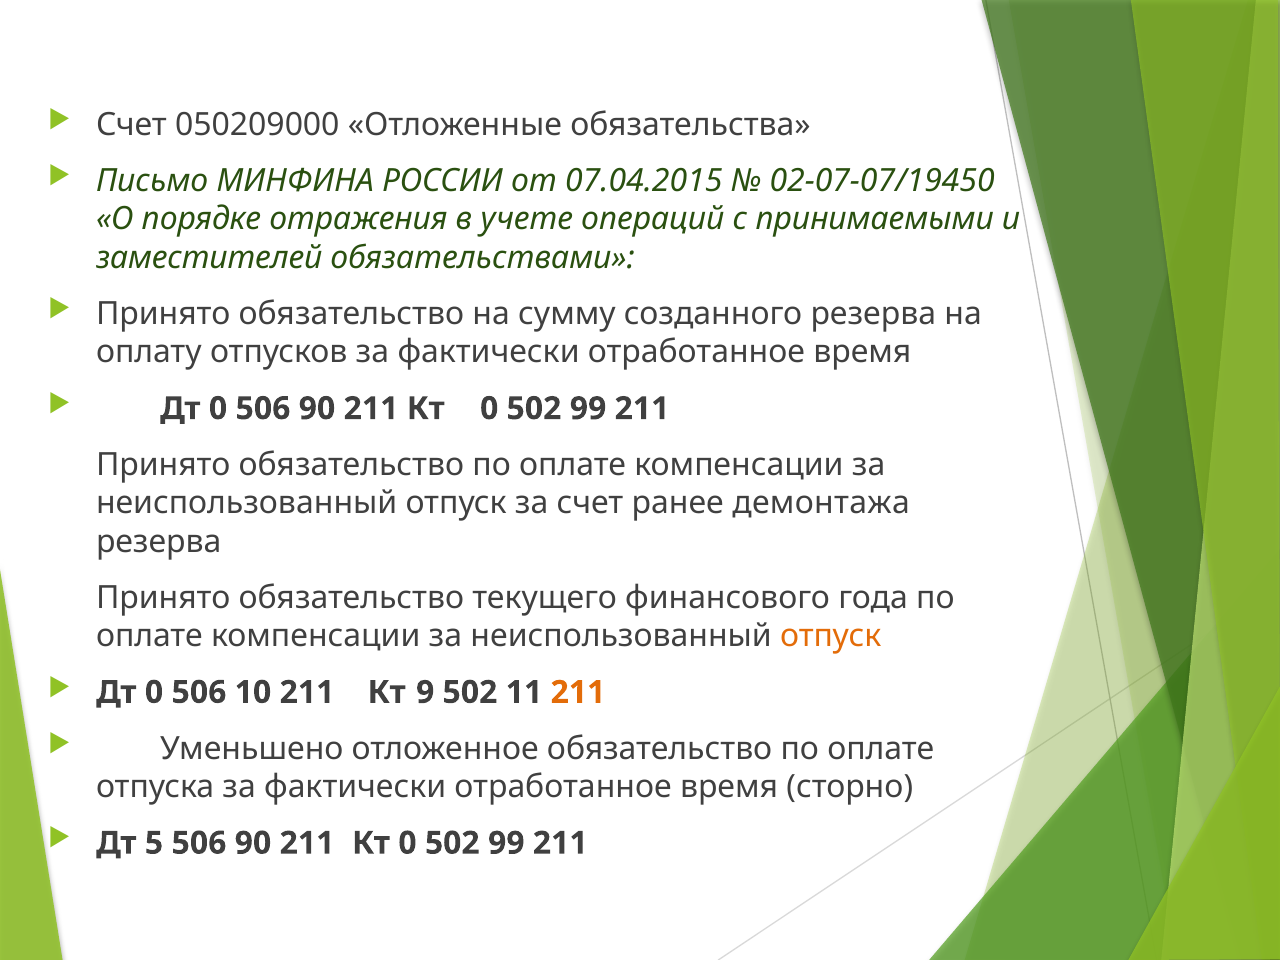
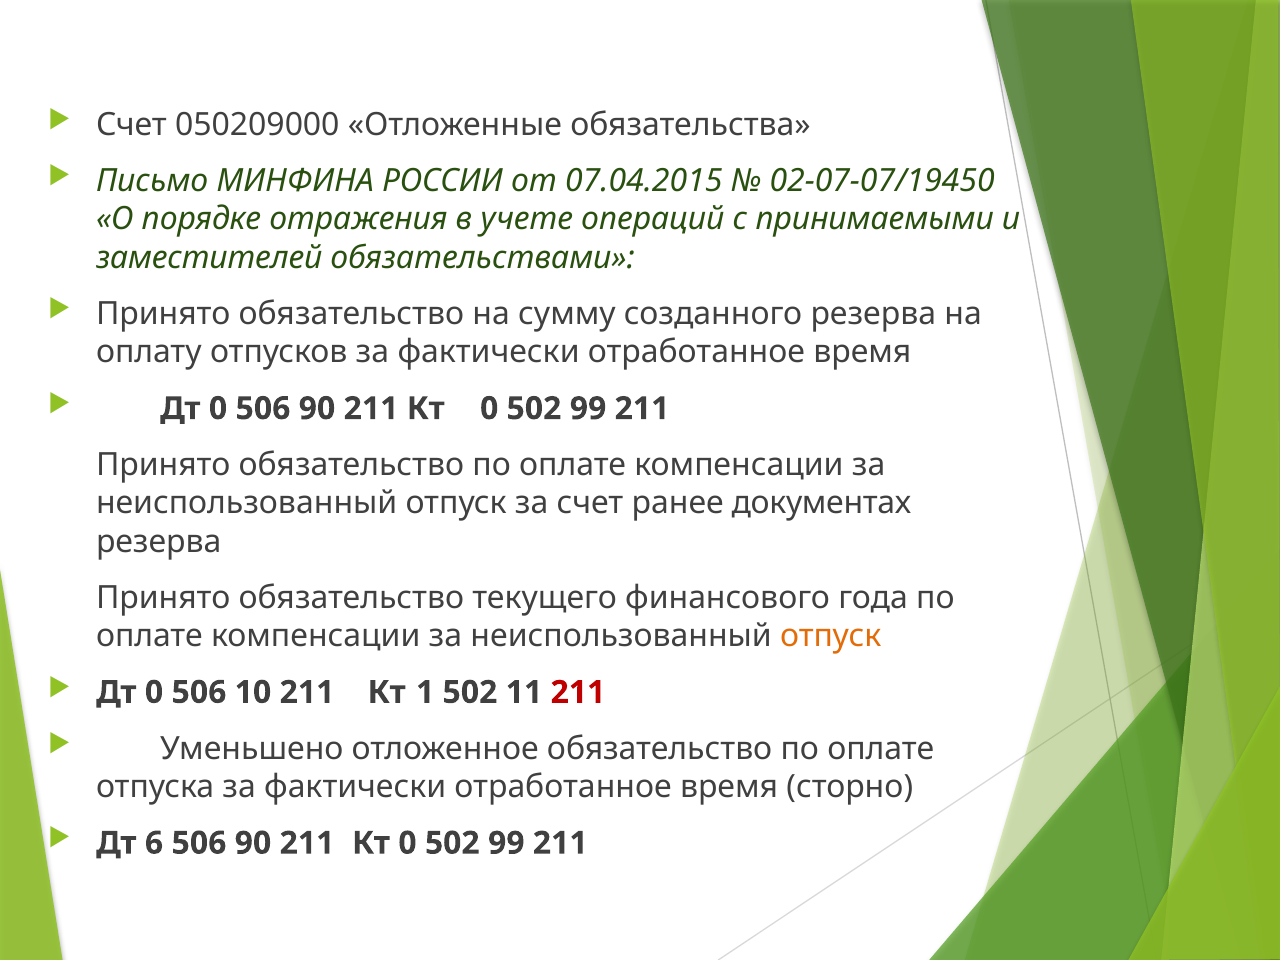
демонтажа: демонтажа -> документах (821, 503)
9: 9 -> 1 (425, 692)
211 colour: orange -> red (578, 692)
5: 5 -> 6 (154, 843)
